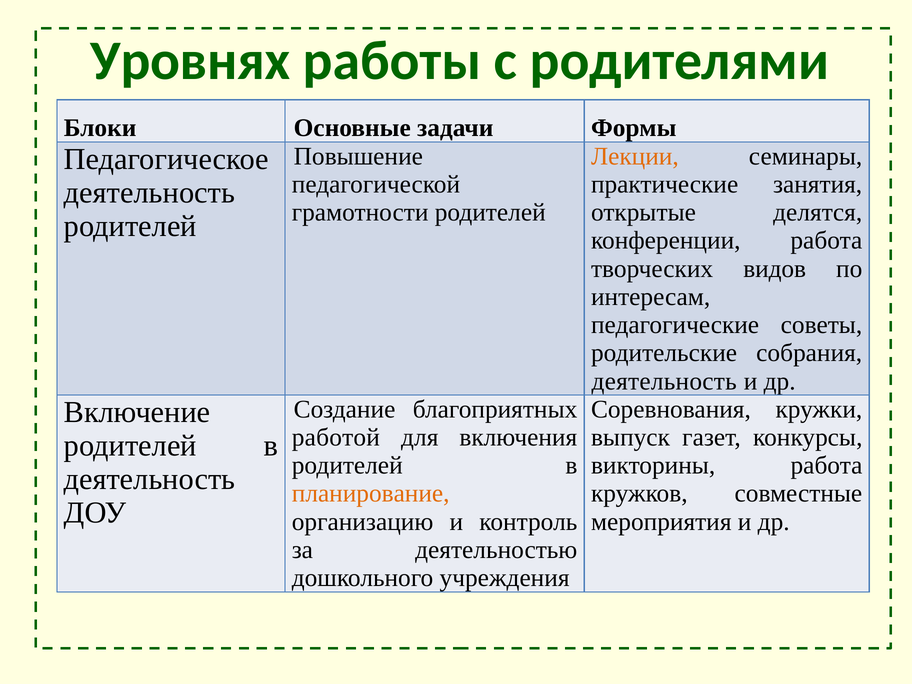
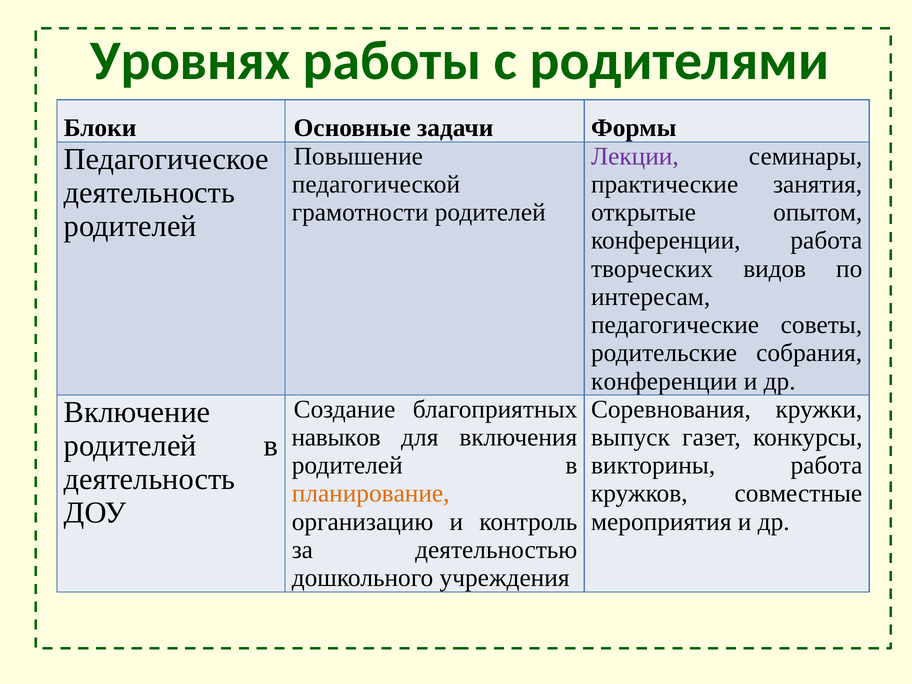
Лекции colour: orange -> purple (635, 156)
делятся: делятся -> опытом (818, 212)
деятельность: деятельность -> конференции (664, 381)
работой: работой -> навыков (336, 437)
